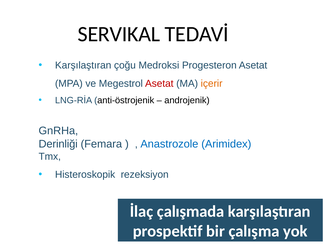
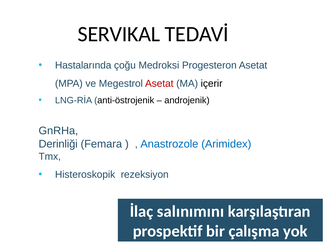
Karşılaştıran: Karşılaştıran -> Hastalarında (83, 65)
içerir colour: orange -> black (212, 83)
çalışmada: çalışmada -> salınımını (191, 211)
